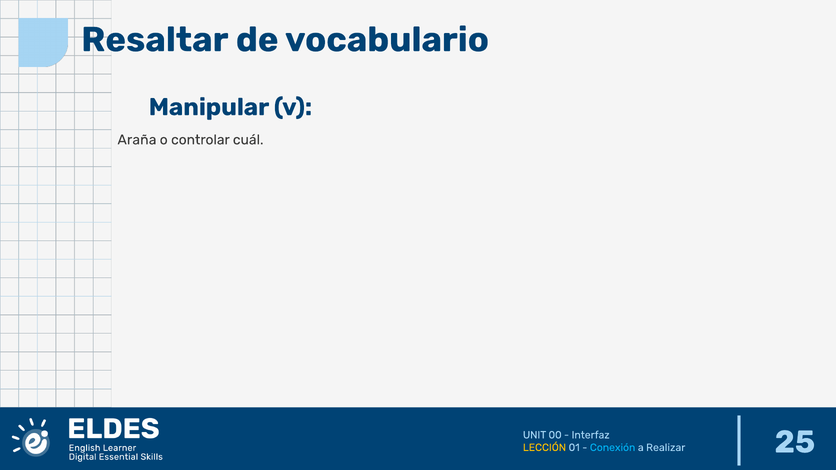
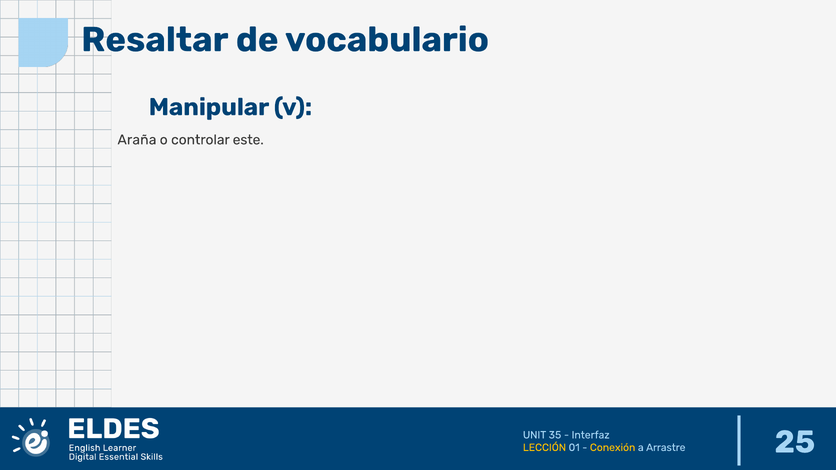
cuál: cuál -> este (248, 140)
00: 00 -> 35 (555, 435)
Conexión colour: light blue -> yellow (613, 448)
Realizar: Realizar -> Arrastre (666, 448)
